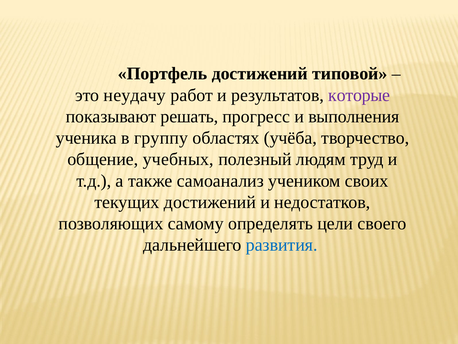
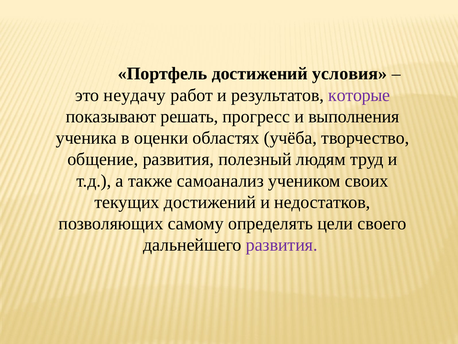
типовой: типовой -> условия (350, 74)
группу: группу -> оценки (161, 138)
общение учебных: учебных -> развития (178, 159)
развития colour: blue -> purple (282, 245)
